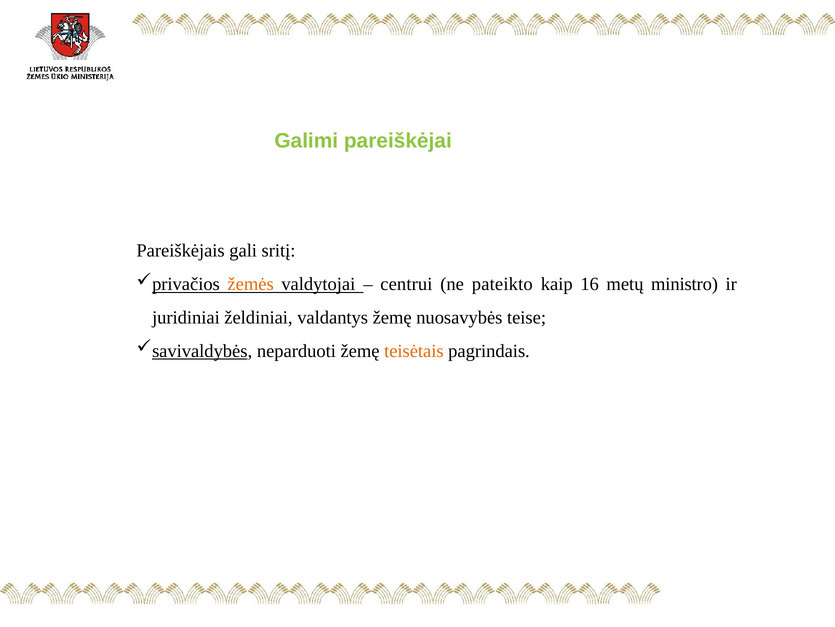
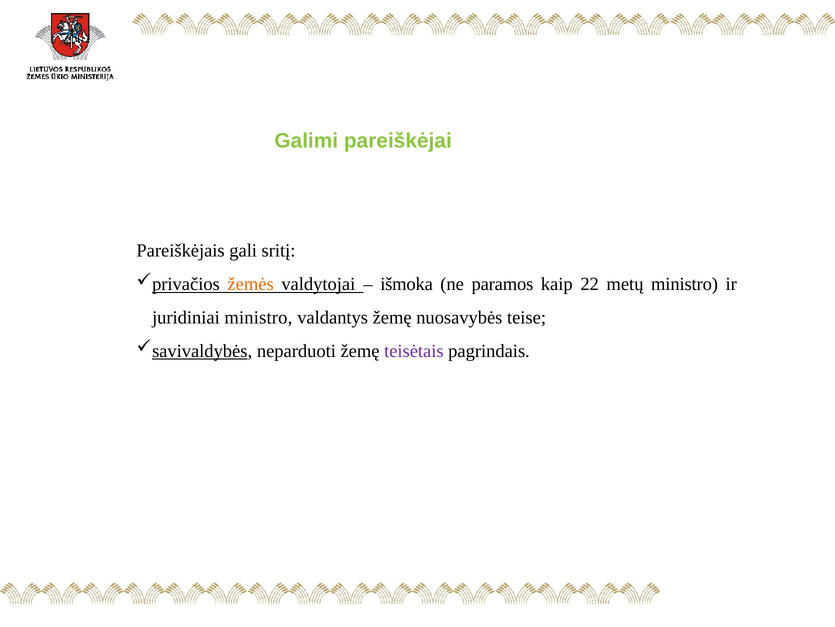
centrui: centrui -> išmoka (407, 284)
pateikto: pateikto -> paramos (502, 284)
16: 16 -> 22 (590, 284)
juridiniai želdiniai: želdiniai -> ministro (258, 317)
teisėtais colour: orange -> purple (414, 350)
